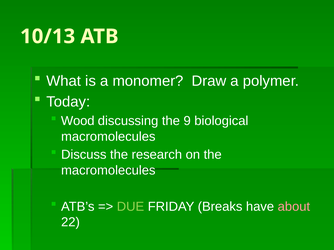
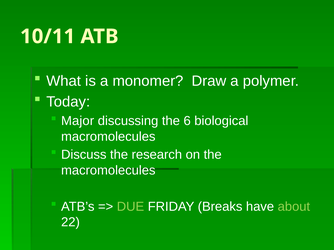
10/13: 10/13 -> 10/11 (48, 37)
Wood: Wood -> Major (78, 121)
9: 9 -> 6 (187, 121)
about colour: pink -> light green (294, 207)
